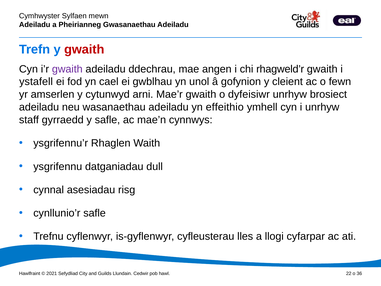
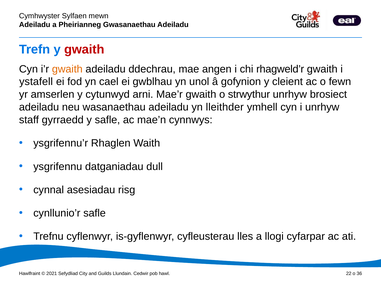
gwaith colour: purple -> orange (67, 69)
dyfeisiwr: dyfeisiwr -> strwythur (249, 94)
effeithio: effeithio -> lleithder (225, 107)
